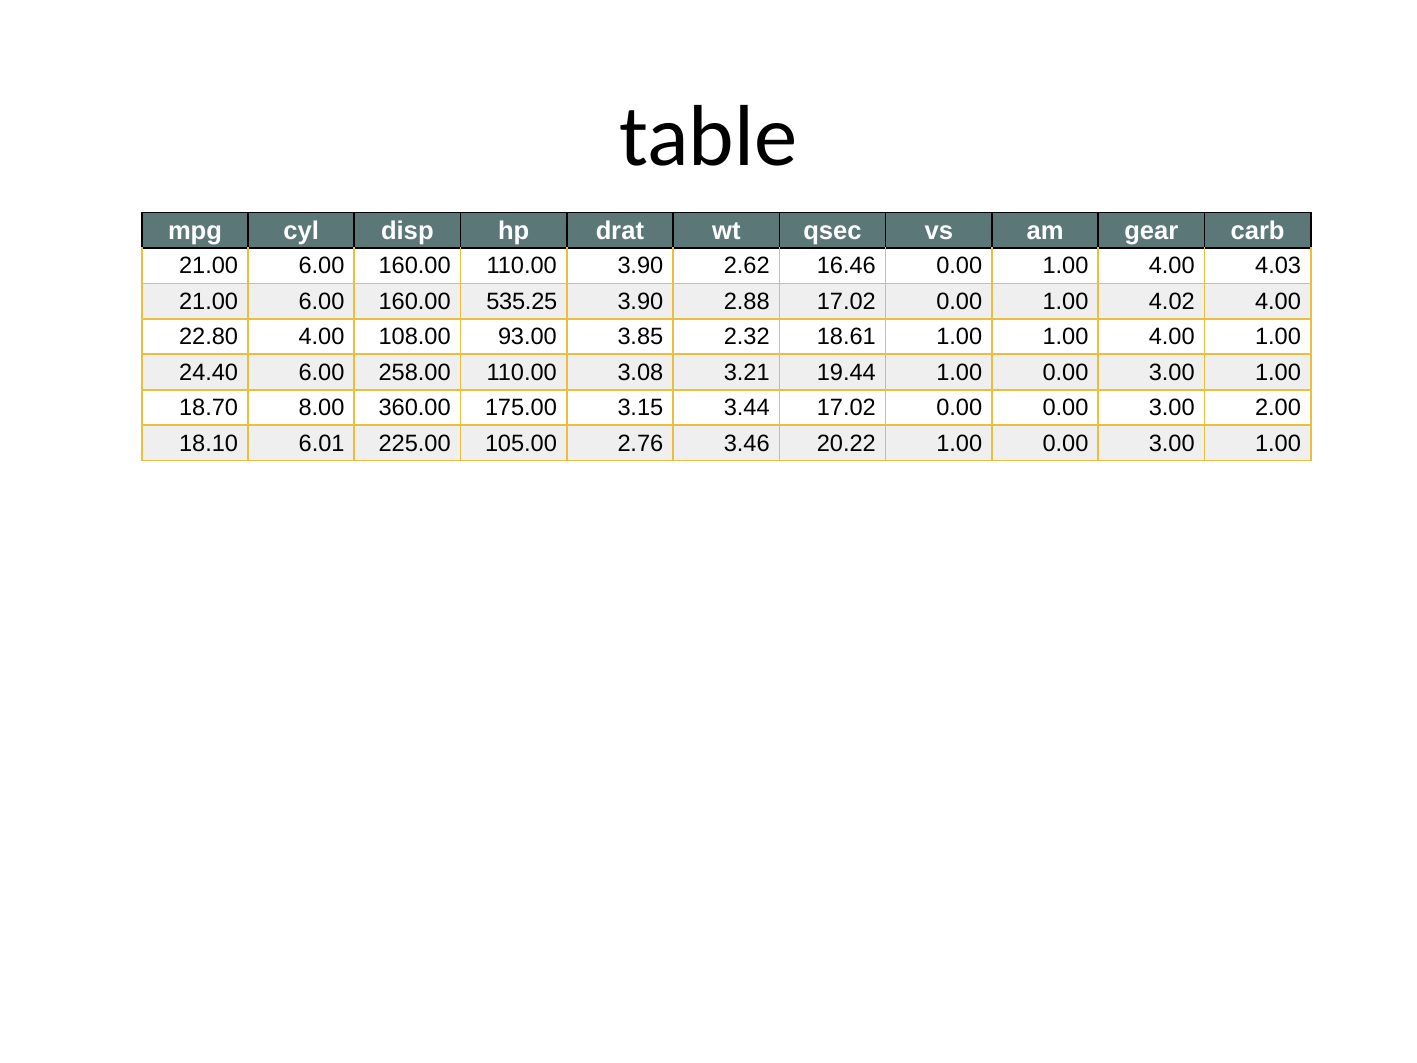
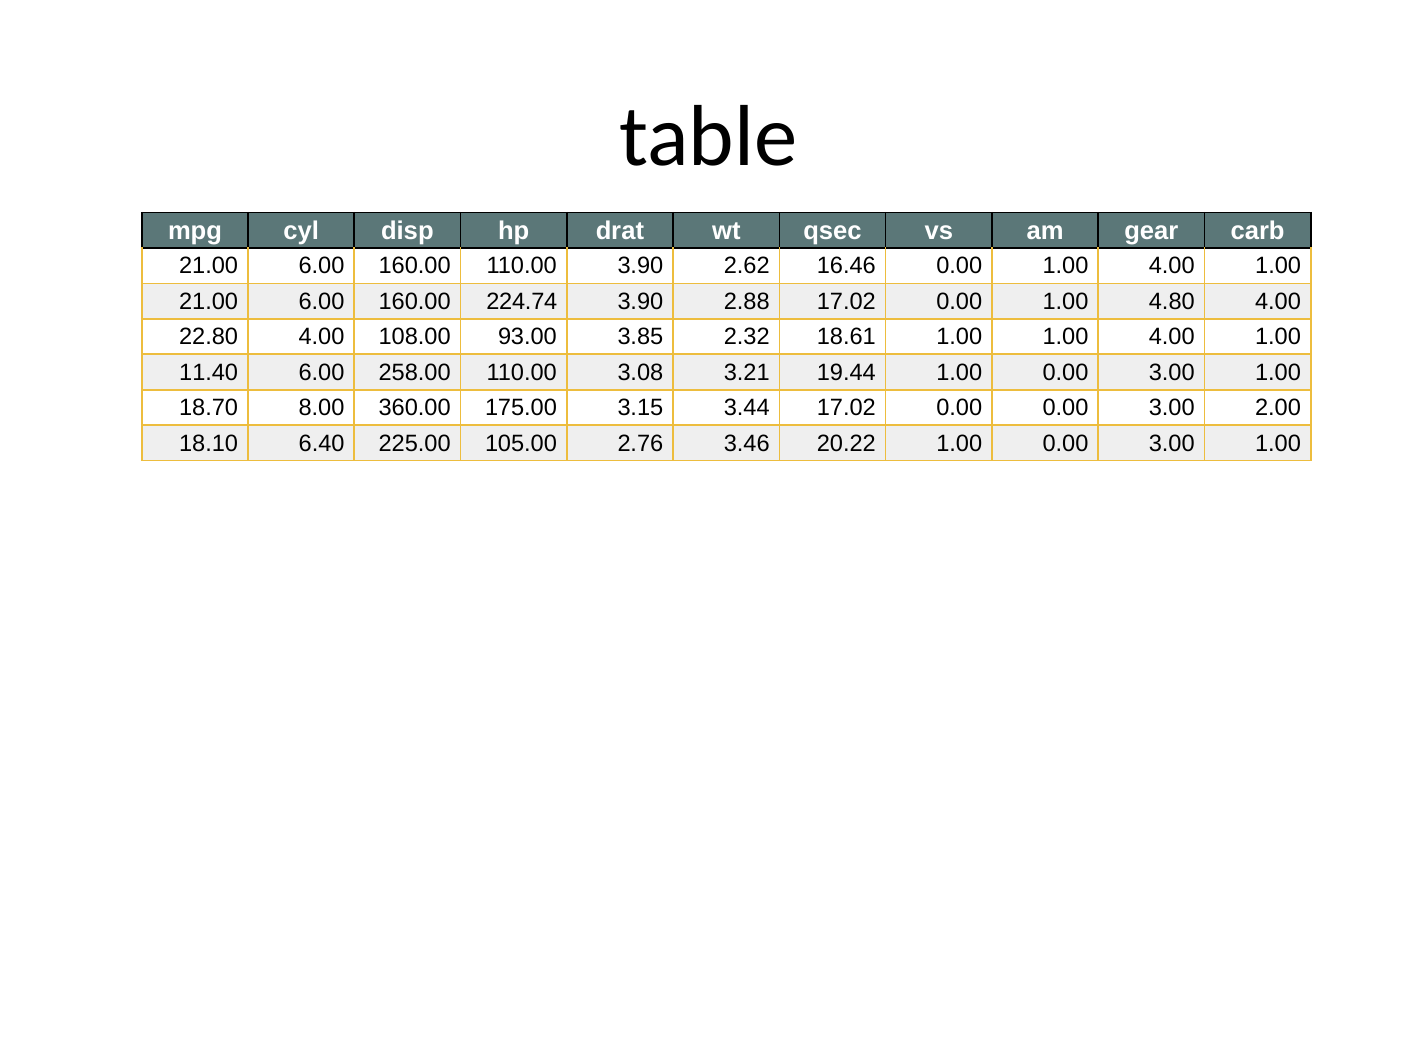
0.00 1.00 4.00 4.03: 4.03 -> 1.00 (1278, 266)
535.25: 535.25 -> 224.74 (522, 302)
4.02: 4.02 -> 4.80 (1172, 302)
24.40: 24.40 -> 11.40 (209, 372)
6.01: 6.01 -> 6.40 (322, 443)
